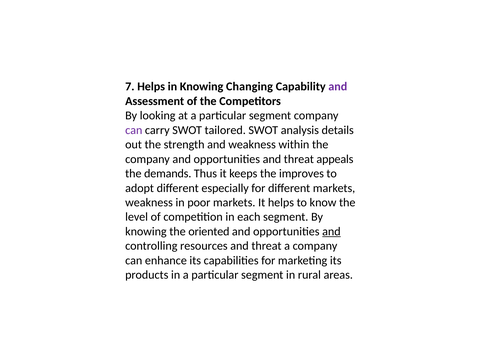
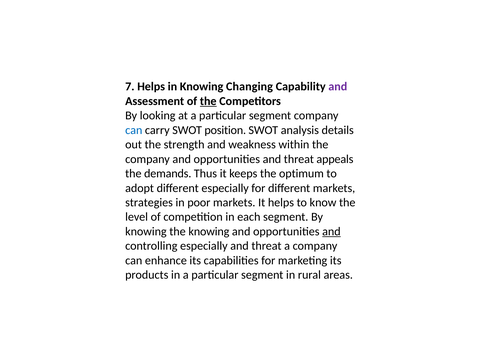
the underline: none -> present (208, 101)
can colour: purple -> blue (134, 130)
tailored: tailored -> position (225, 130)
improves: improves -> optimum (301, 173)
weakness: weakness -> strategies (149, 202)
the oriented: oriented -> knowing (209, 231)
controlling resources: resources -> especially (204, 246)
